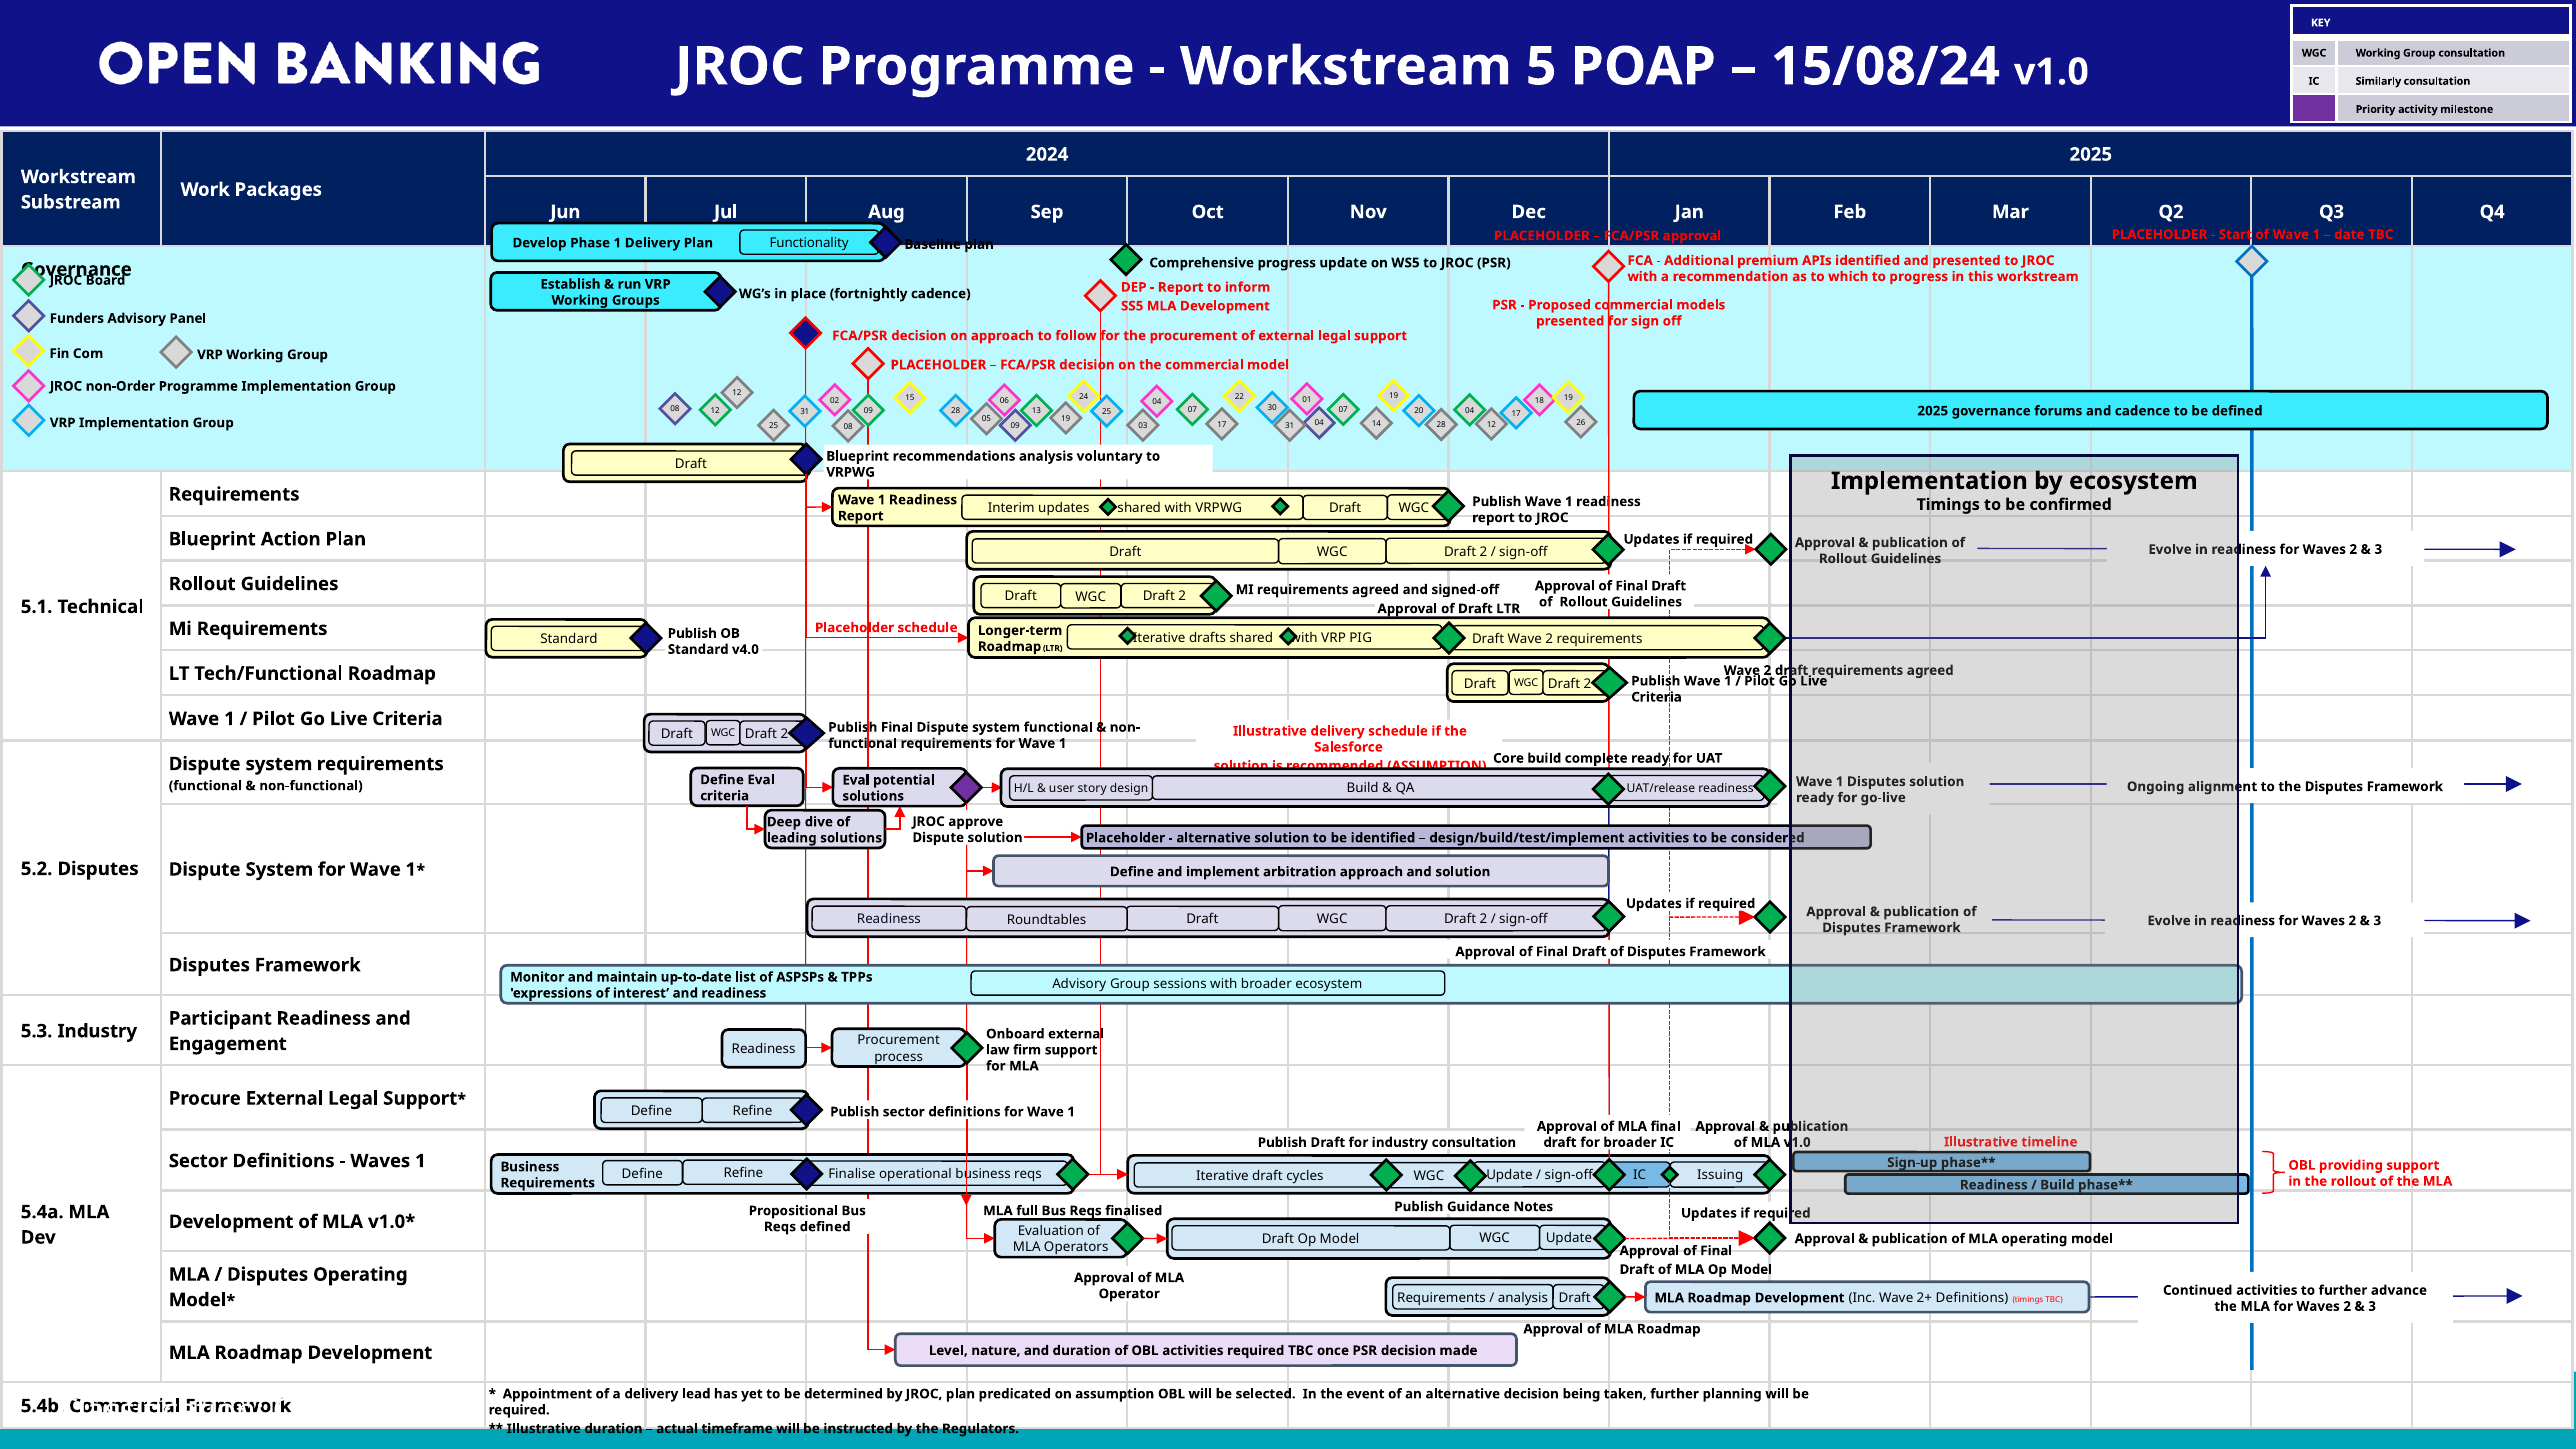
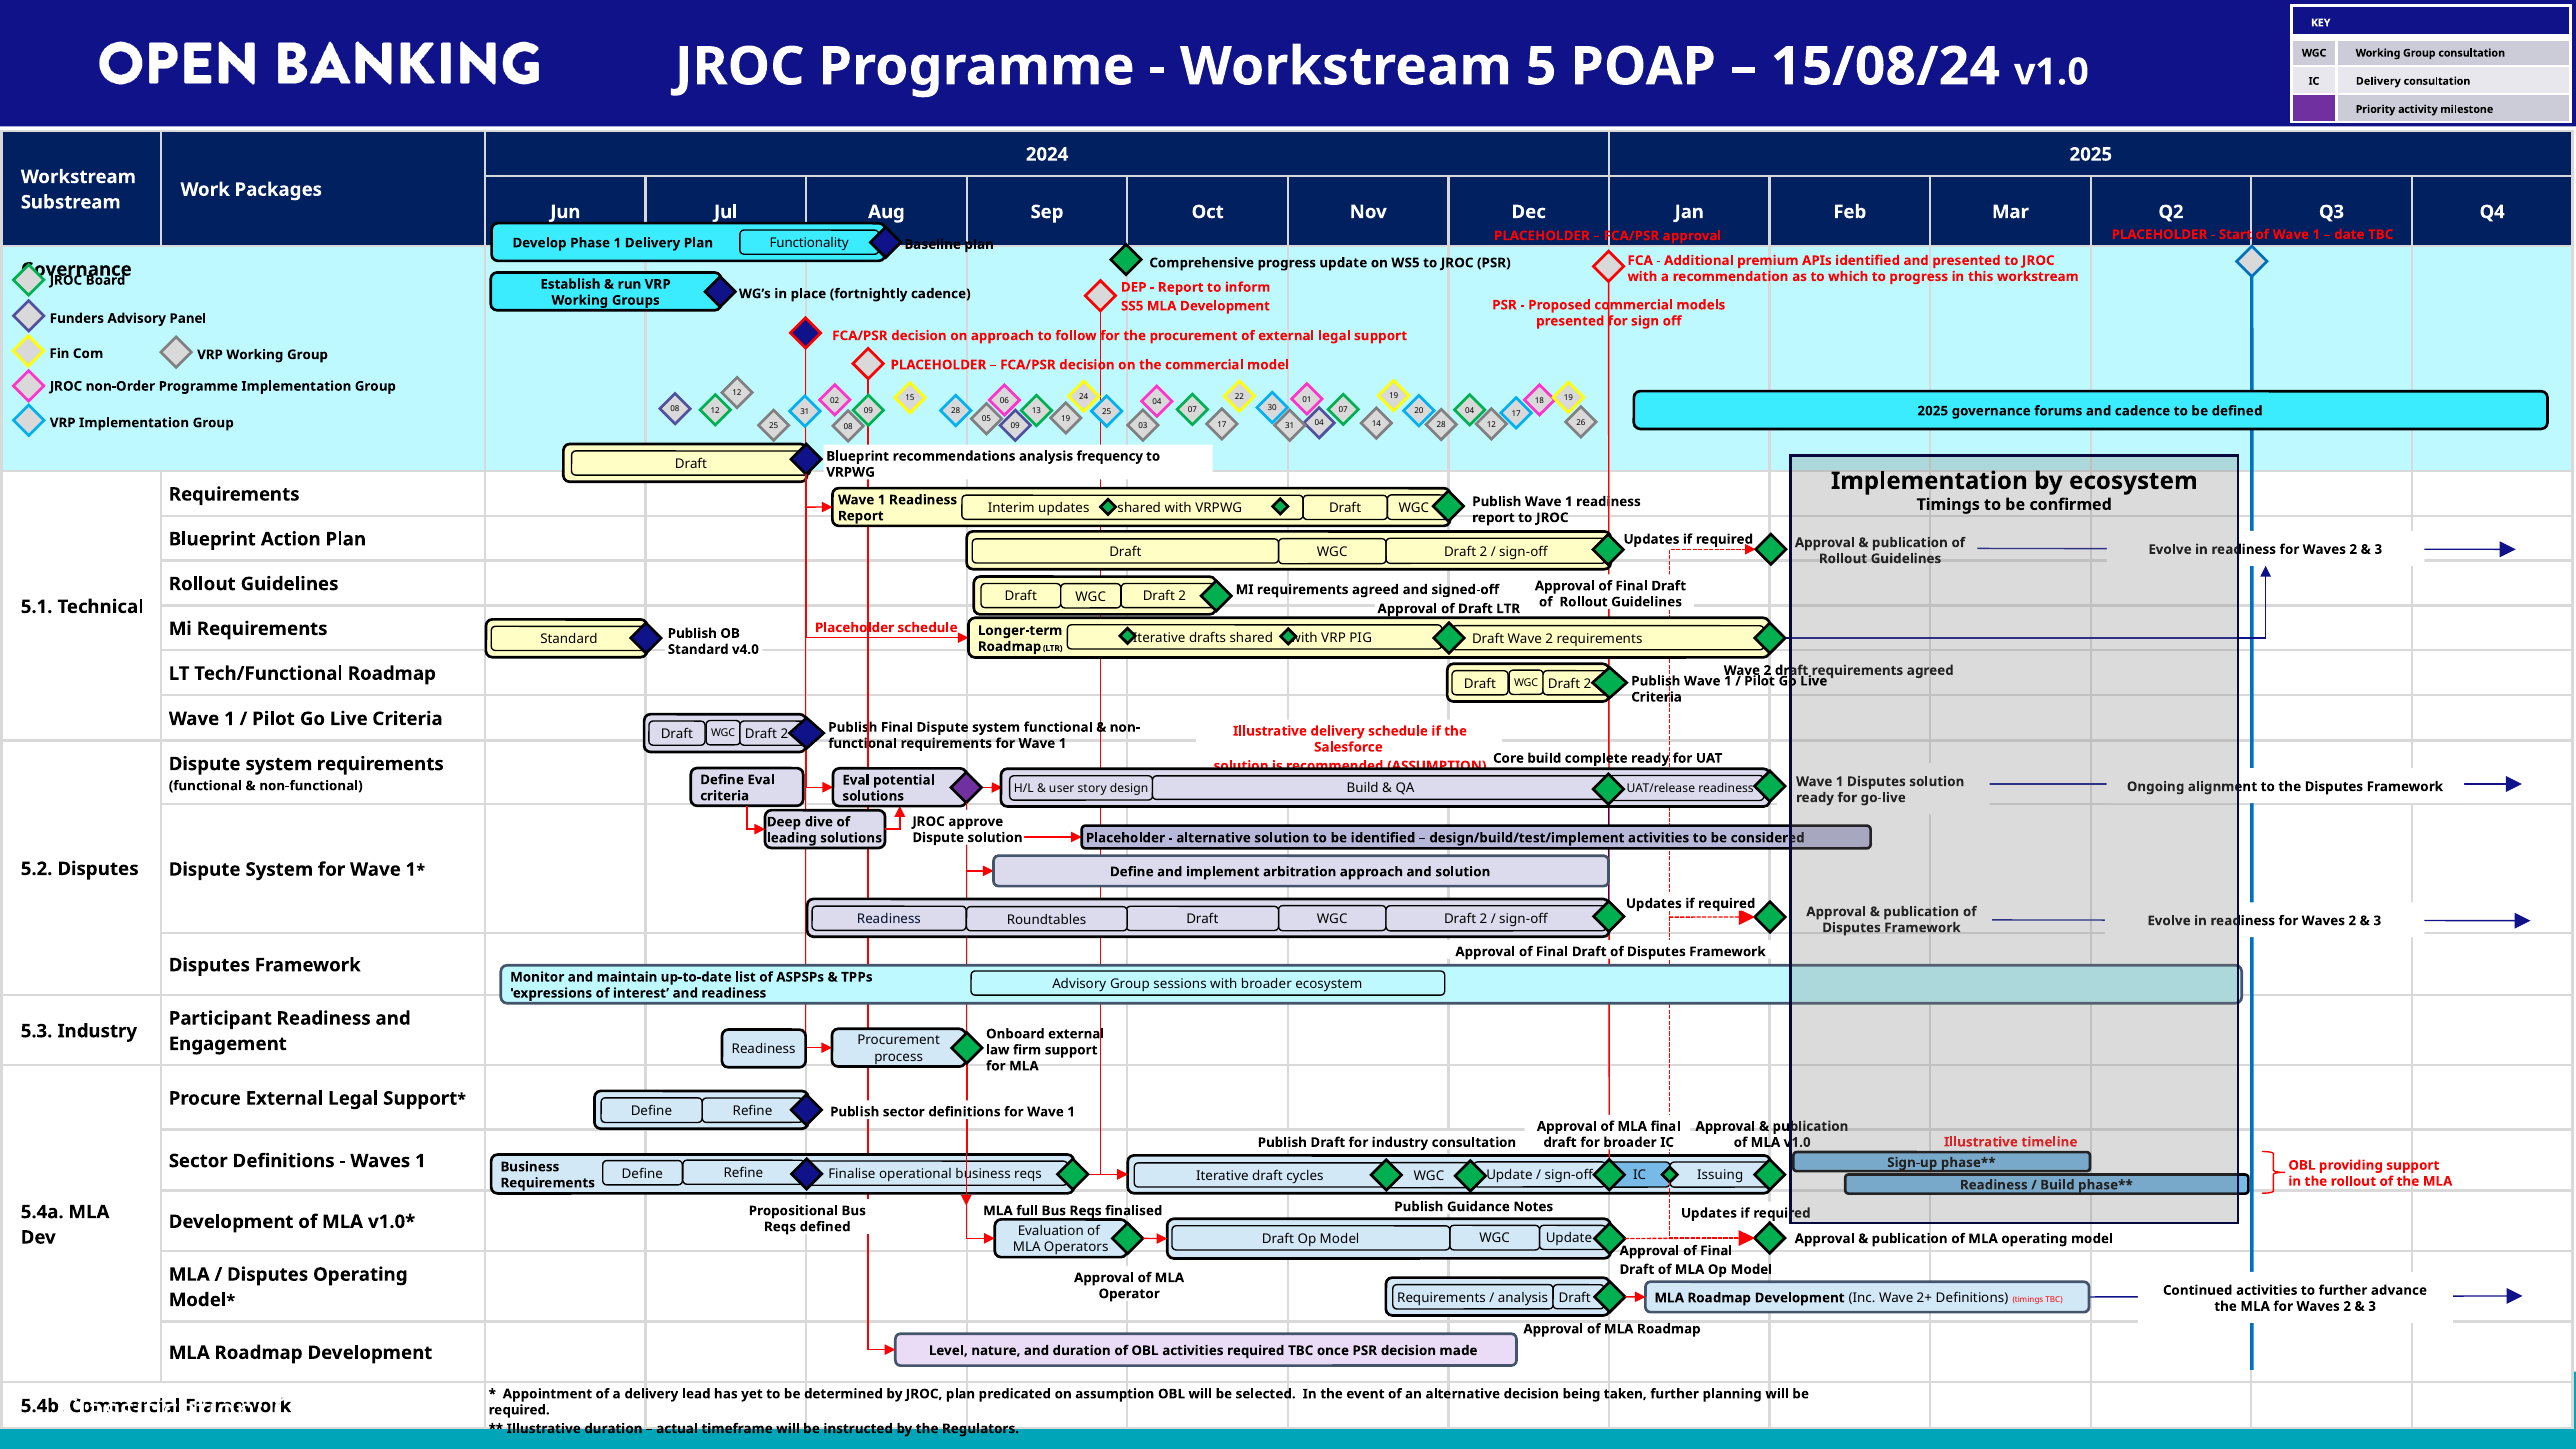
IC Similarly: Similarly -> Delivery (2378, 81)
voluntary: voluntary -> frequency (1110, 456)
